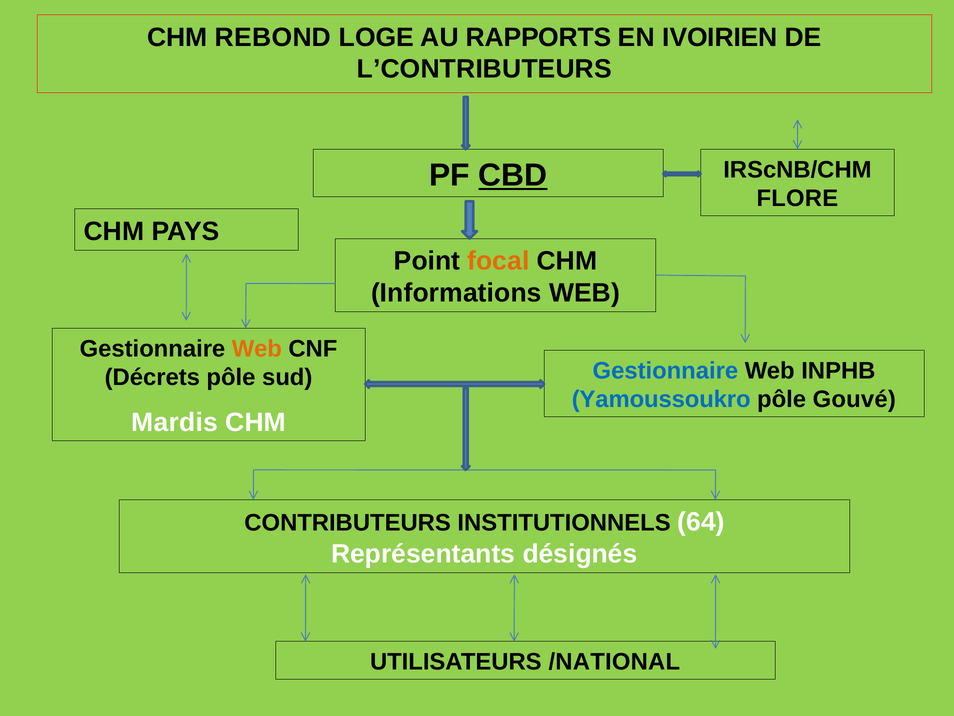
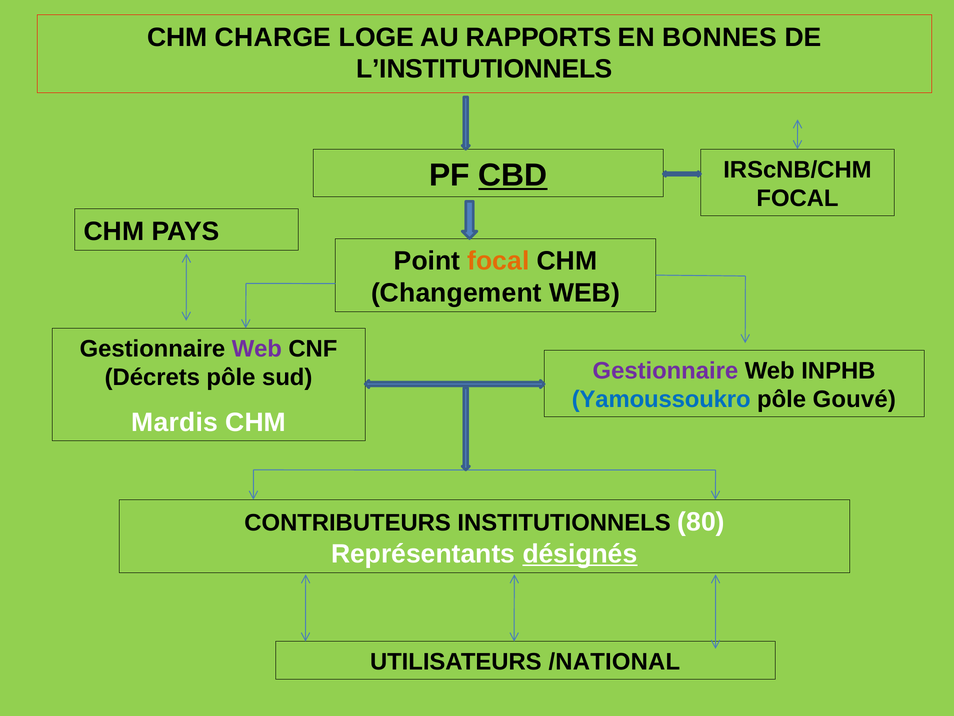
REBOND: REBOND -> CHARGE (273, 37)
IVOIRIEN: IVOIRIEN -> BONNES (720, 37)
L’CONTRIBUTEURS: L’CONTRIBUTEURS -> L’INSTITUTIONNELS (485, 69)
FLORE: FLORE -> FOCAL (797, 198)
Informations: Informations -> Changement (456, 293)
Web colour: orange -> purple (257, 349)
Gestionnaire colour: blue -> purple (665, 371)
64: 64 -> 80 (701, 522)
désignés underline: none -> present (580, 554)
